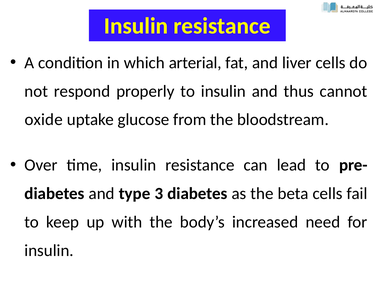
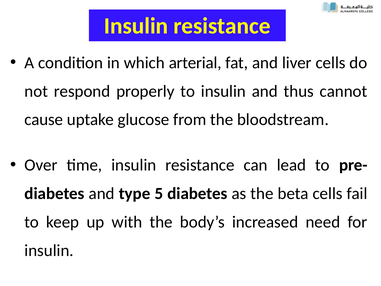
oxide: oxide -> cause (44, 120)
3: 3 -> 5 (159, 193)
